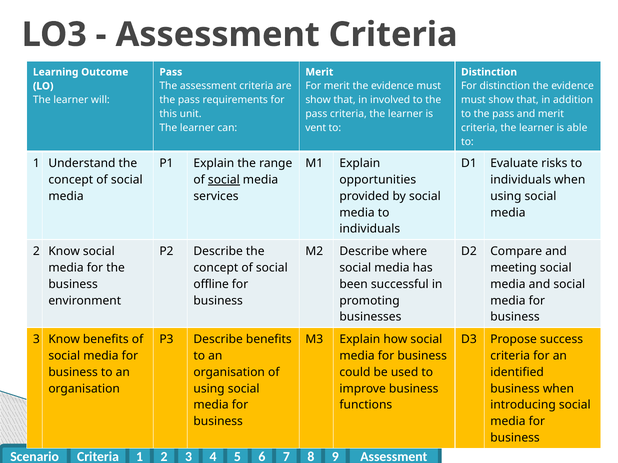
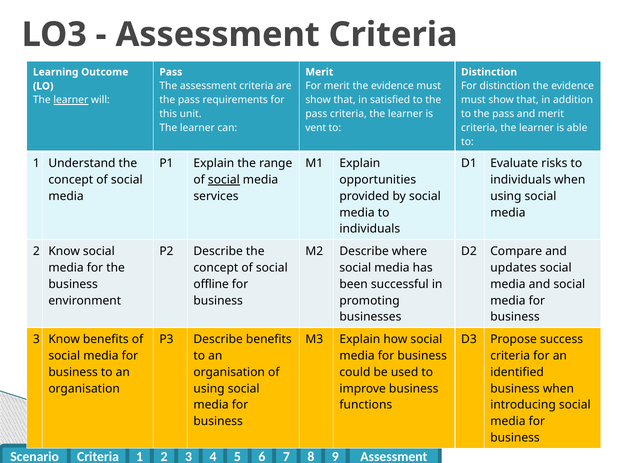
learner underline: none -> present (71, 100)
involved: involved -> satisfied (390, 100)
meeting: meeting -> updates (513, 268)
